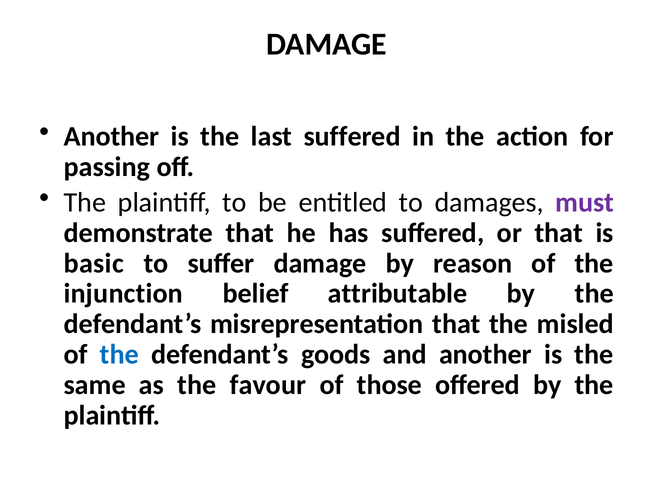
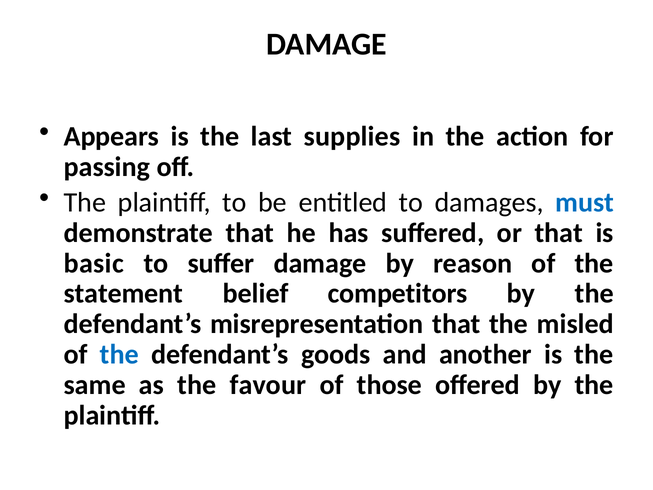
Another: Another -> Appears (111, 136)
last suffered: suffered -> supplies (352, 136)
must colour: purple -> blue (585, 202)
injunction: injunction -> statement (123, 294)
attributable: attributable -> competitors (398, 294)
